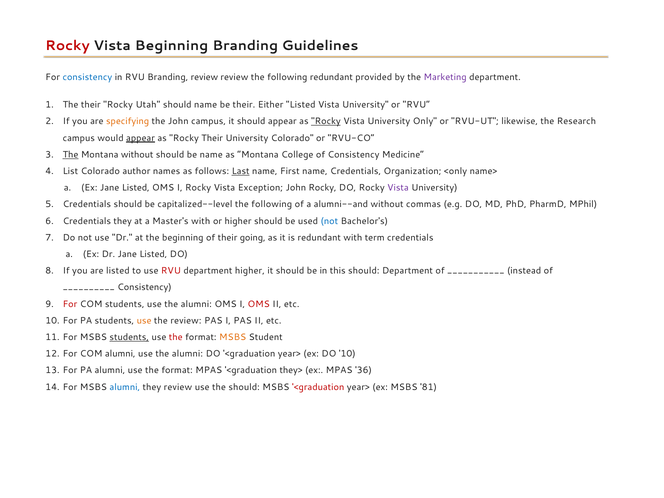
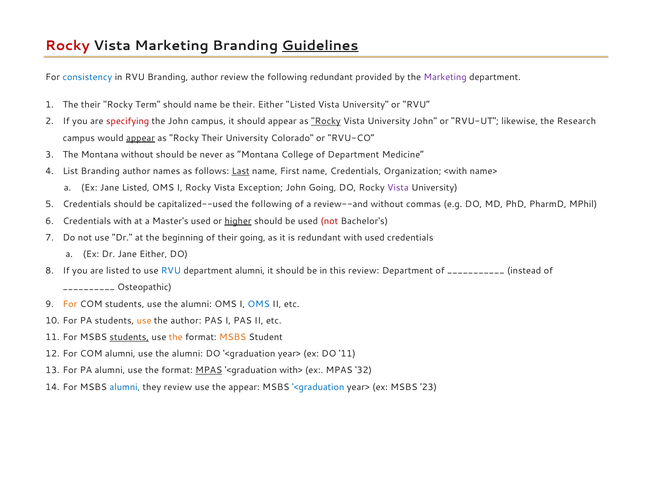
Vista Beginning: Beginning -> Marketing (172, 45)
Guidelines underline: none -> present (320, 45)
RVU Branding review: review -> author (204, 77)
Utah: Utah -> Term (148, 105)
specifying colour: orange -> red (128, 121)
University Only: Only -> John (425, 121)
The underline: present -> none (71, 155)
be name: name -> never (211, 155)
of Consistency: Consistency -> Department (353, 155)
List Colorado: Colorado -> Branding (100, 171)
<only: <only -> <with (456, 171)
John Rocky: Rocky -> Going (322, 188)
capitalized--level: capitalized--level -> capitalized--used (195, 204)
alumni--and: alumni--and -> review--and (341, 204)
Credentials they: they -> with (123, 221)
Master's with: with -> used (201, 221)
higher underline: none -> present (238, 221)
not colour: blue -> red (329, 221)
with term: term -> used (375, 238)
Dr Jane Listed: Listed -> Either (153, 254)
RVU colour: red -> blue (171, 271)
department higher: higher -> alumni (250, 271)
this should: should -> review (364, 271)
Consistency: Consistency -> Osteopathic (144, 287)
For colour: red -> orange (70, 304)
OMS colour: red -> blue (259, 304)
the review: review -> author (186, 321)
the colour: red -> orange (176, 337)
DO 10: 10 -> 11 (347, 354)
MPAS underline: none -> present (209, 370)
they>: they> -> with> (291, 370)
36: 36 -> 32 (363, 370)
the should: should -> appear (244, 387)
<graduation colour: red -> blue (318, 387)
81: 81 -> 23 (428, 387)
